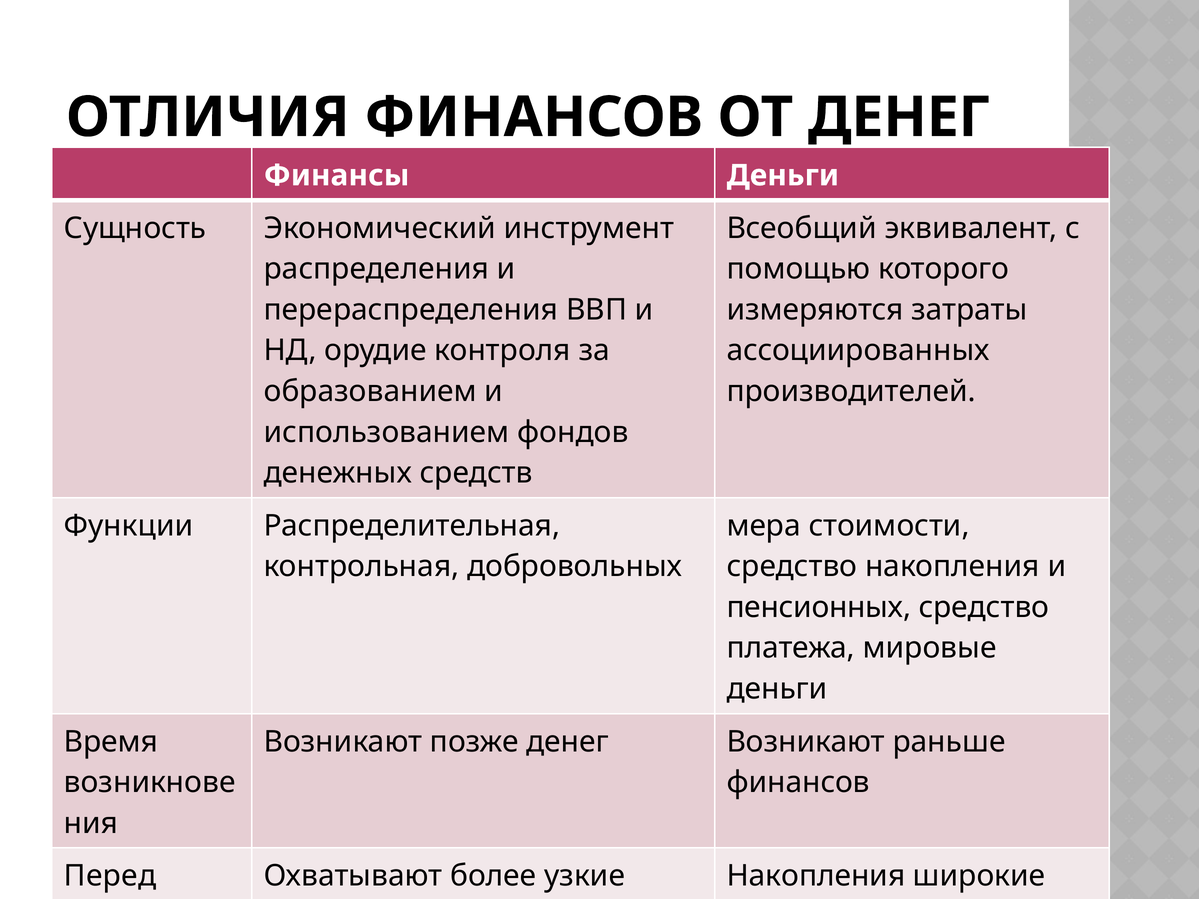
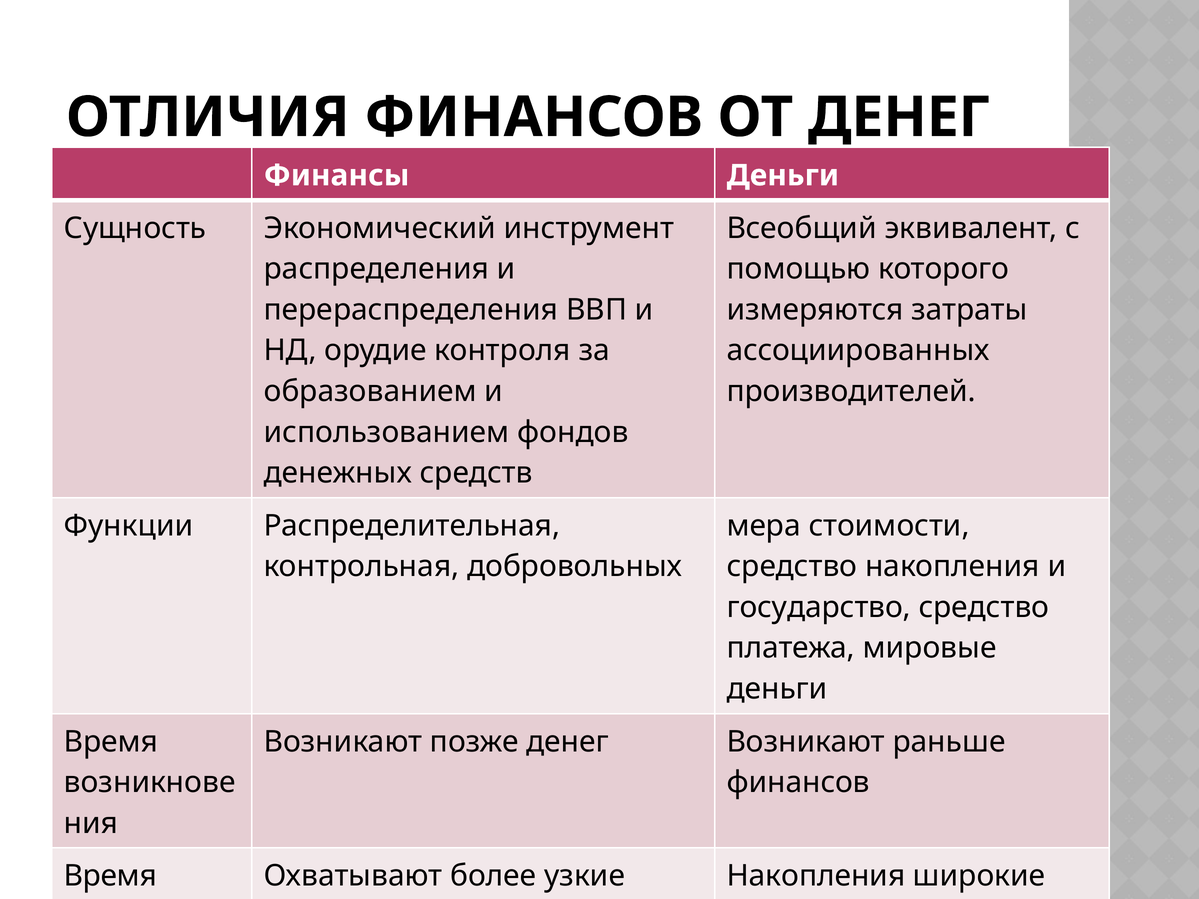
пенсионных: пенсионных -> государство (819, 607)
Перед: Перед -> Время (110, 876)
